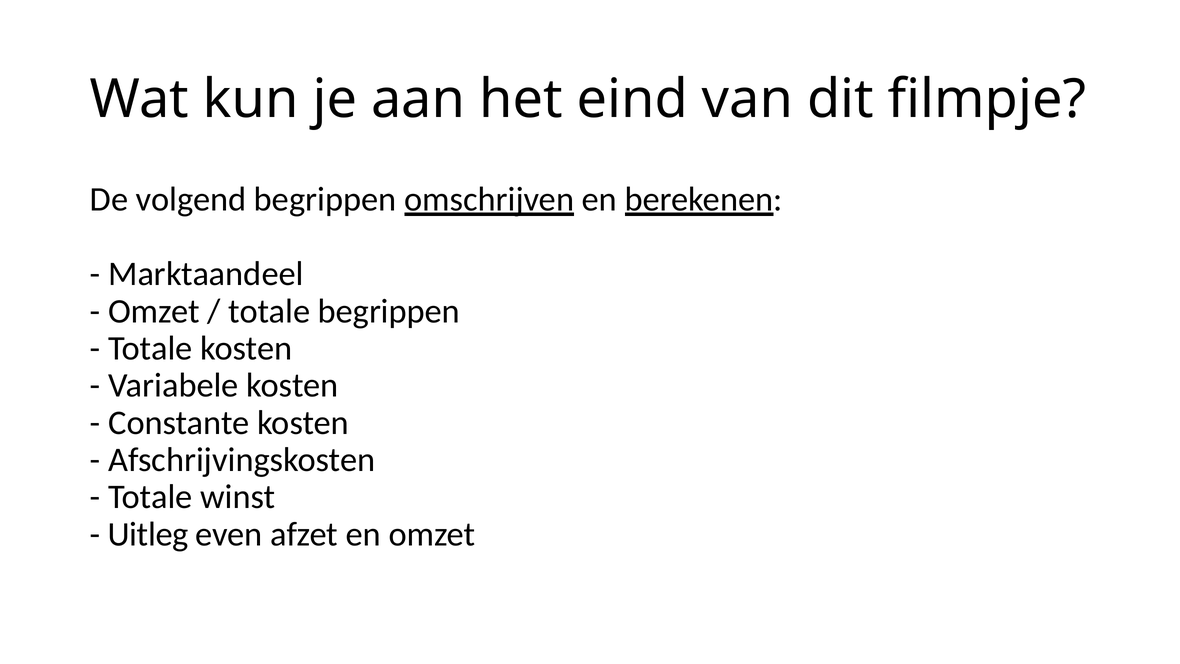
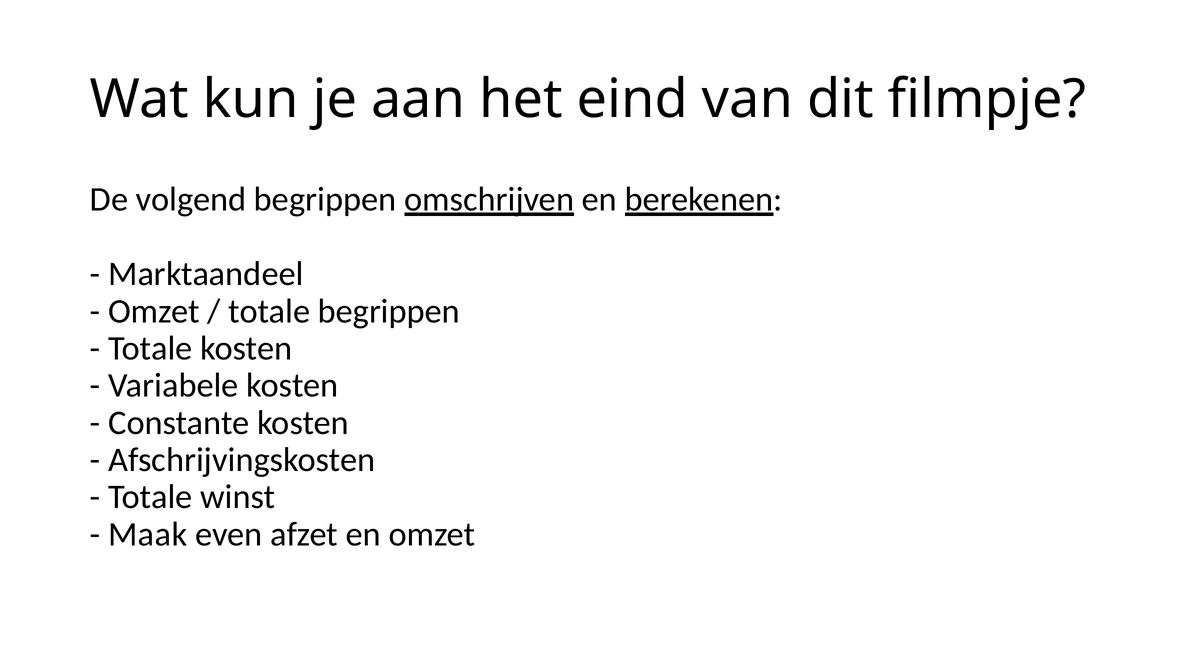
Uitleg: Uitleg -> Maak (148, 534)
